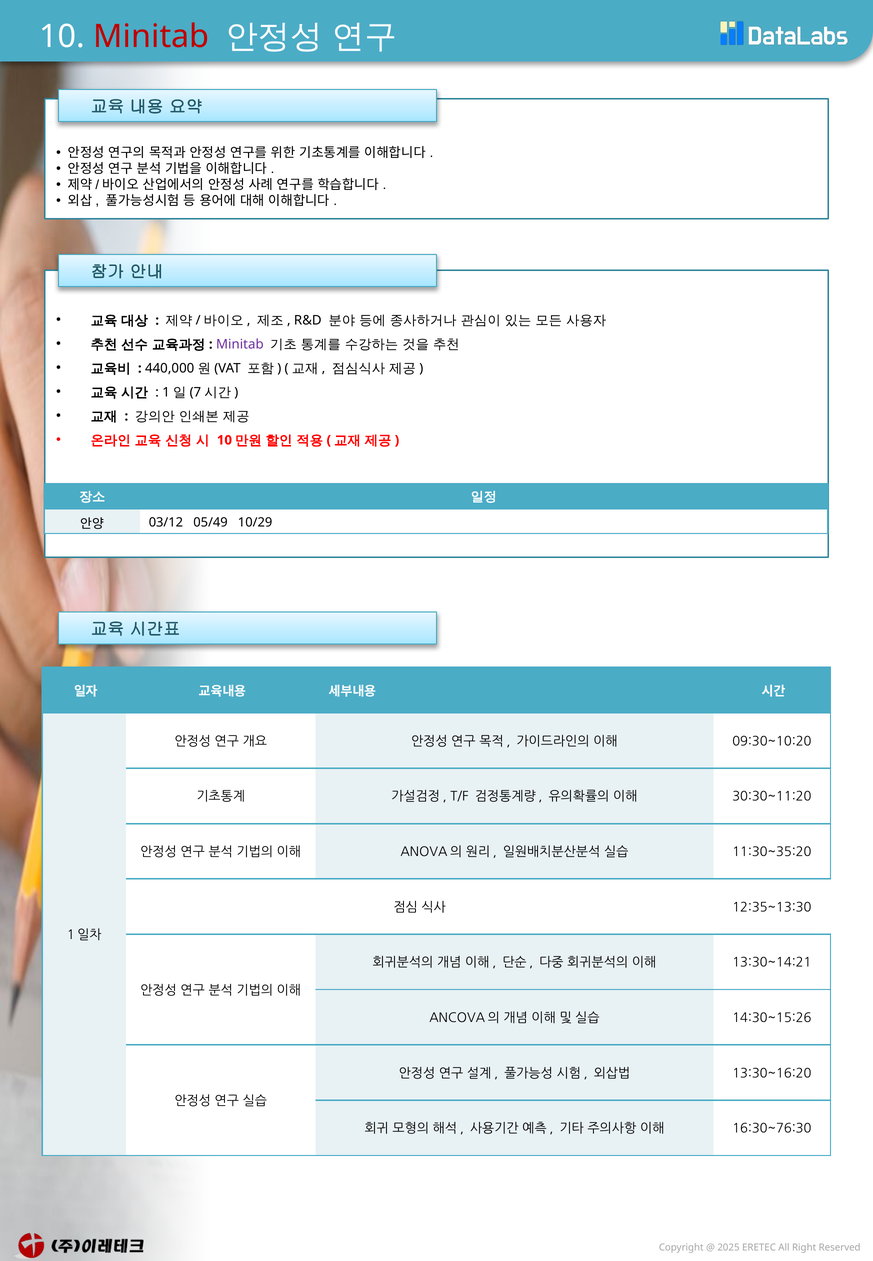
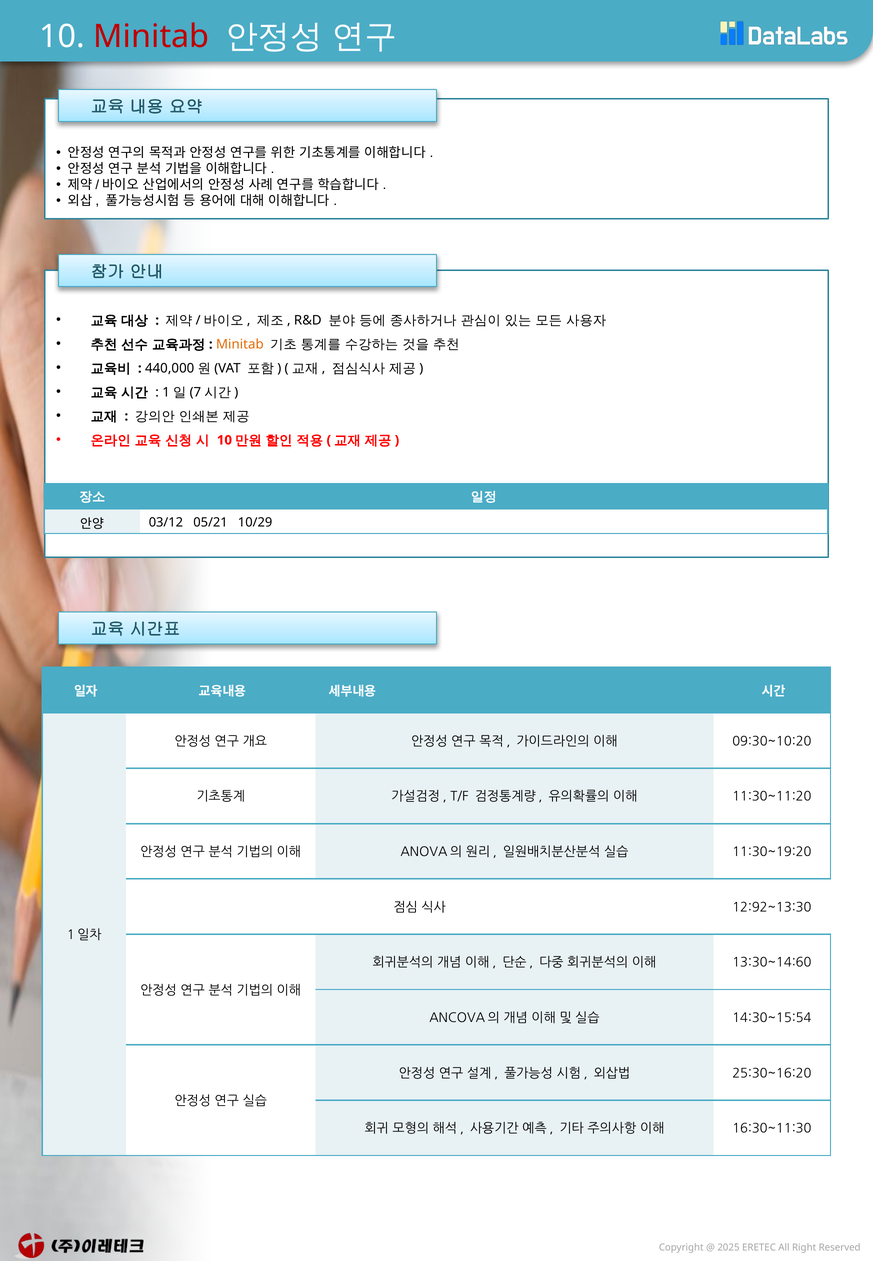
Minitab colour: purple -> orange (240, 344)
05/49: 05/49 -> 05/21 (211, 523)
30:30~11:20: 30:30~11:20 -> 11:30~11:20 (772, 797)
11:30~35:20: 11:30~35:20 -> 11:30~19:20 (772, 852)
12:35~13:30: 12:35~13:30 -> 12:92~13:30 (772, 907)
13:30~14:21: 13:30~14:21 -> 13:30~14:60 (772, 963)
14:30~15:26: 14:30~15:26 -> 14:30~15:54 (772, 1018)
13:30~16:20: 13:30~16:20 -> 25:30~16:20 (772, 1073)
16:30~76:30: 16:30~76:30 -> 16:30~11:30 (772, 1129)
